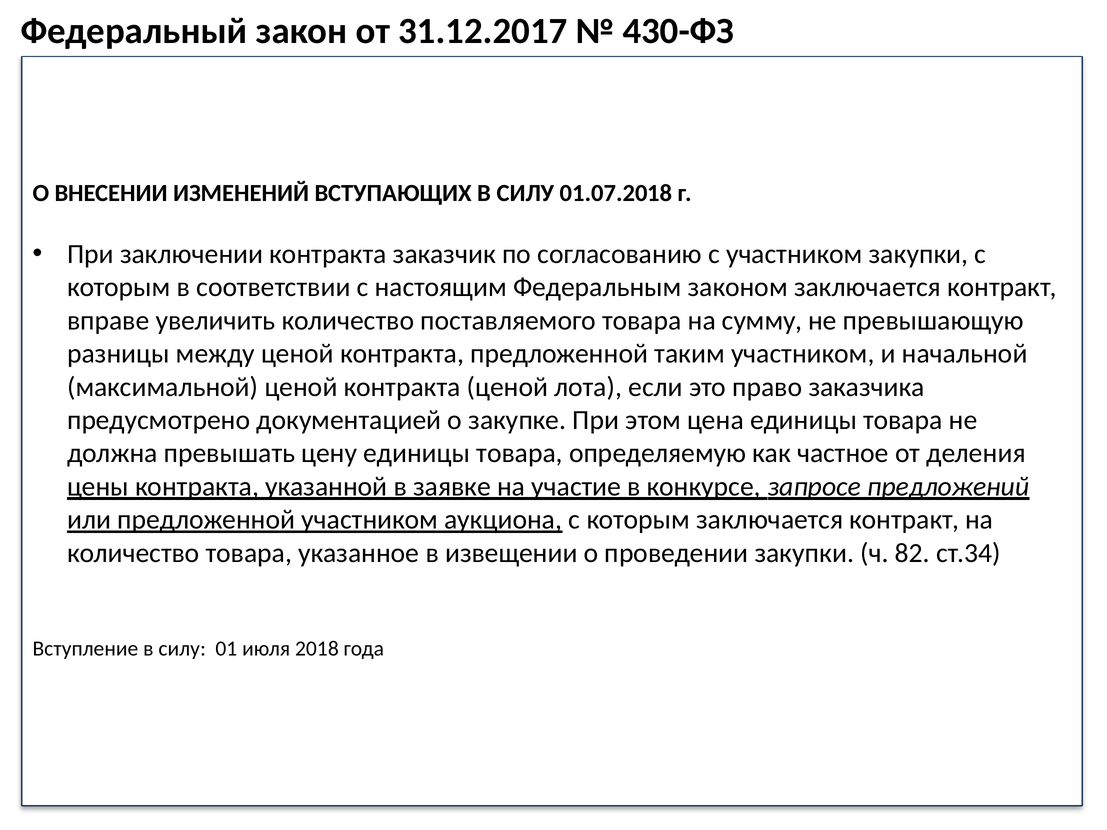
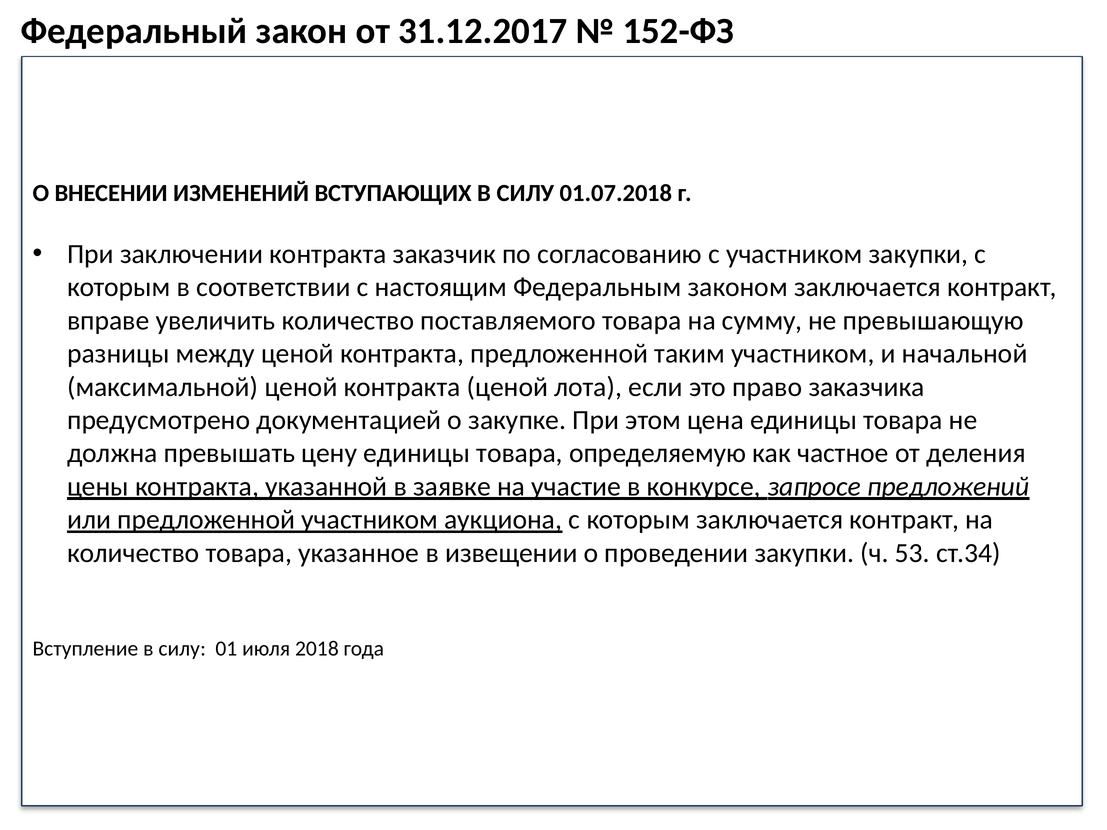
430-ФЗ: 430-ФЗ -> 152-ФЗ (678, 31)
82: 82 -> 53 (912, 553)
